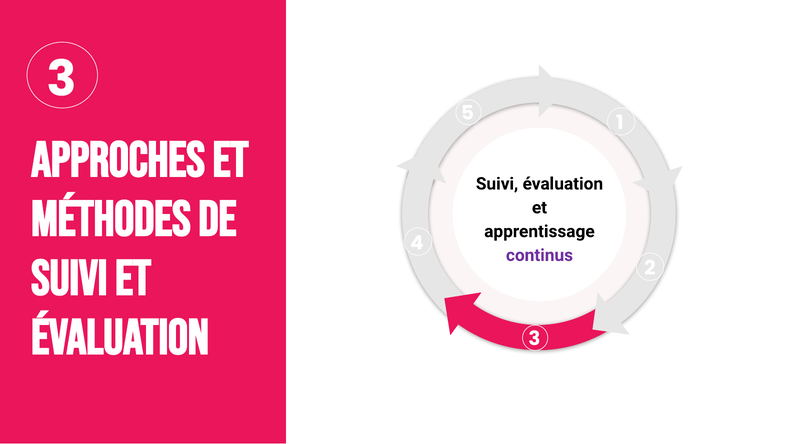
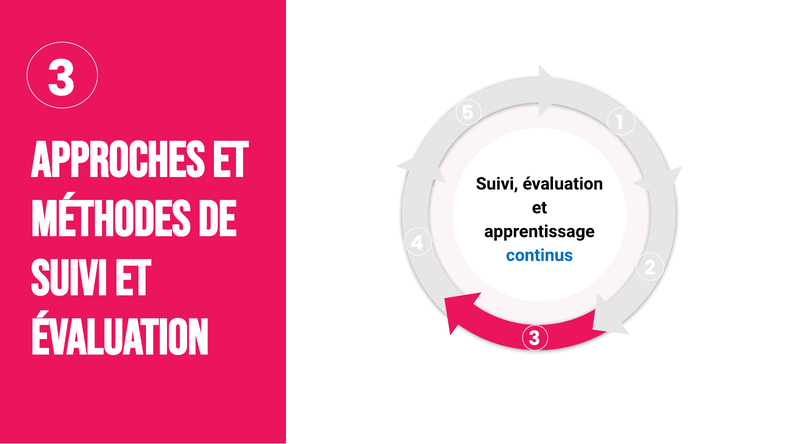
continus colour: purple -> blue (539, 255)
